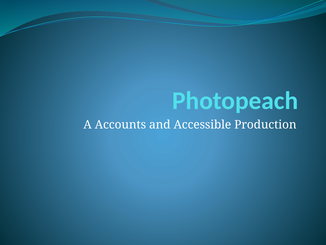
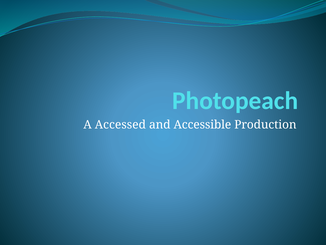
Accounts: Accounts -> Accessed (120, 125)
